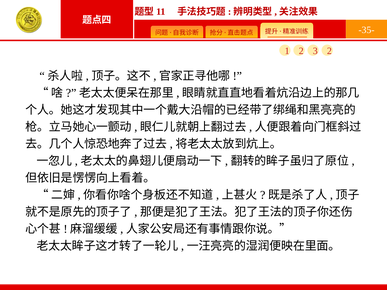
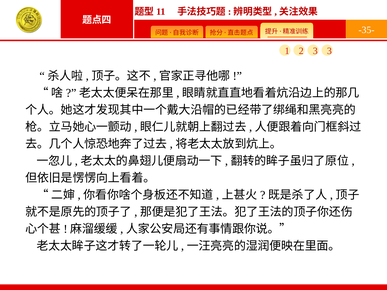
3 2: 2 -> 3 (329, 51)
